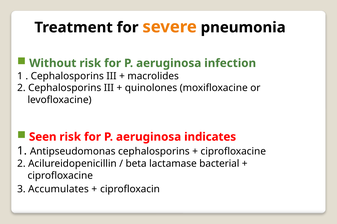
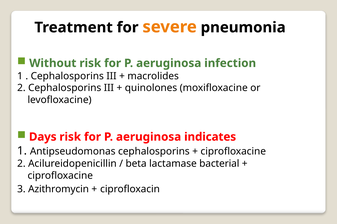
Seen: Seen -> Days (43, 137)
Accumulates: Accumulates -> Azithromycin (59, 190)
